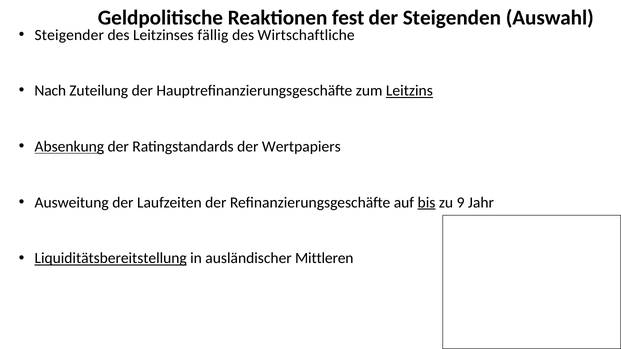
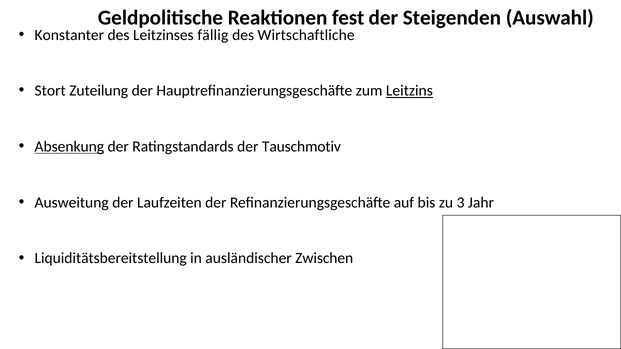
Steigender: Steigender -> Konstanter (69, 35)
Nach: Nach -> Stort (50, 91)
Wertpapiers: Wertpapiers -> Tauschmotiv (301, 147)
bis underline: present -> none (427, 203)
9: 9 -> 3 (461, 203)
Liquiditätsbereitstellung underline: present -> none (111, 258)
Mittleren: Mittleren -> Zwischen (324, 258)
